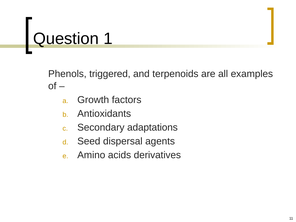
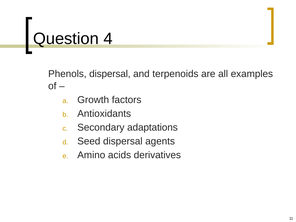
1: 1 -> 4 (108, 39)
Phenols triggered: triggered -> dispersal (110, 74)
